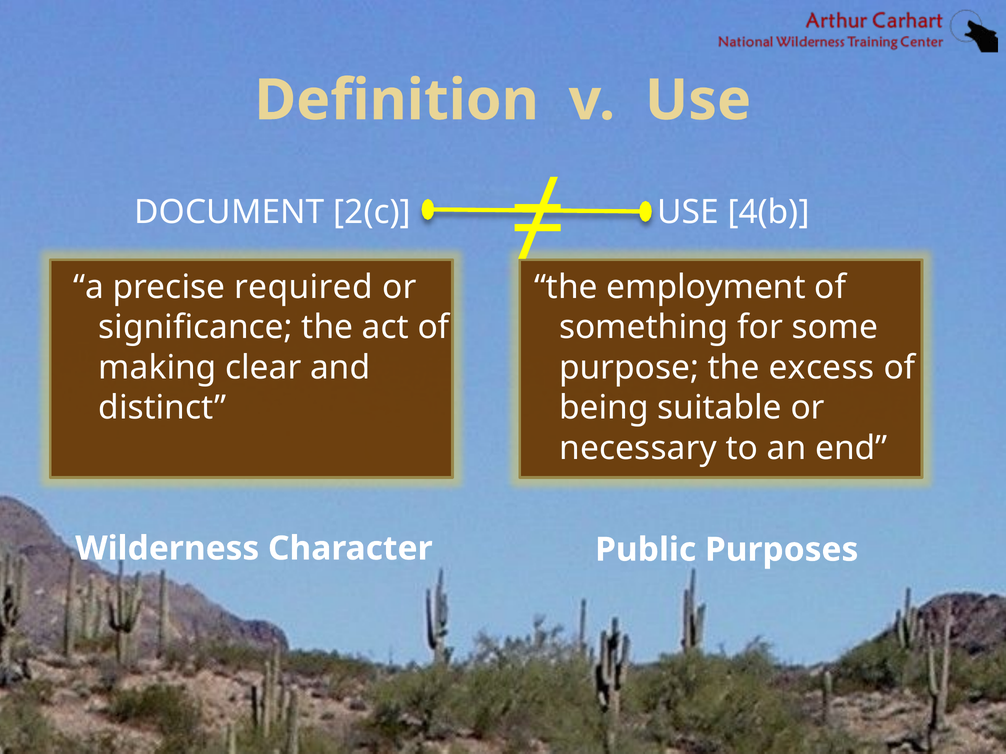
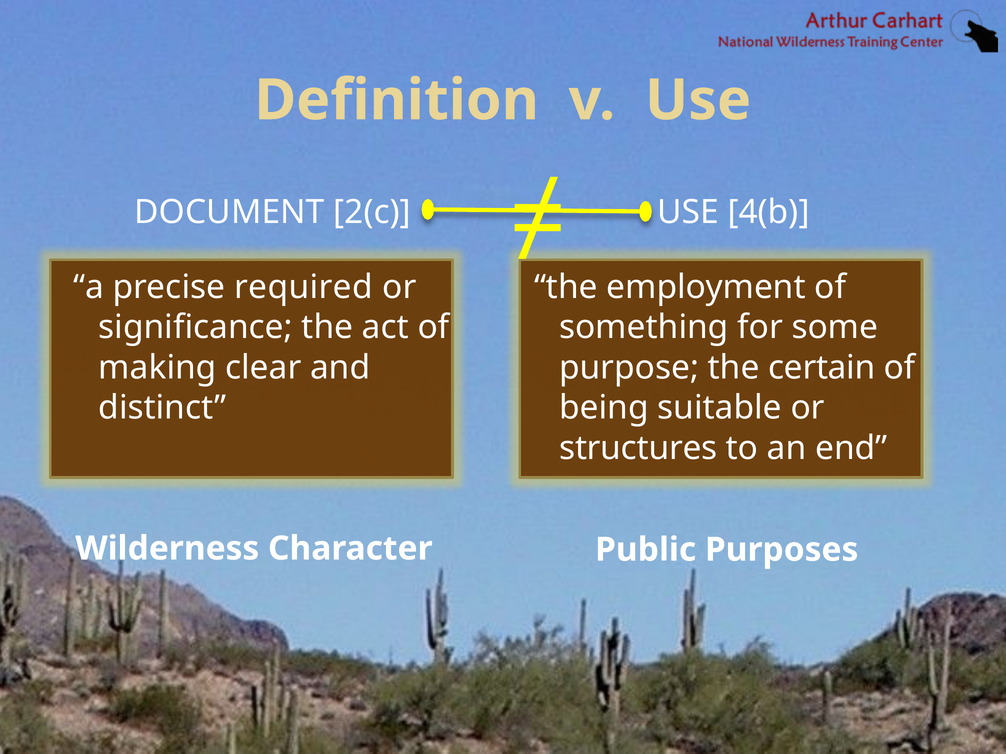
excess: excess -> certain (822, 368)
necessary: necessary -> structures (638, 448)
